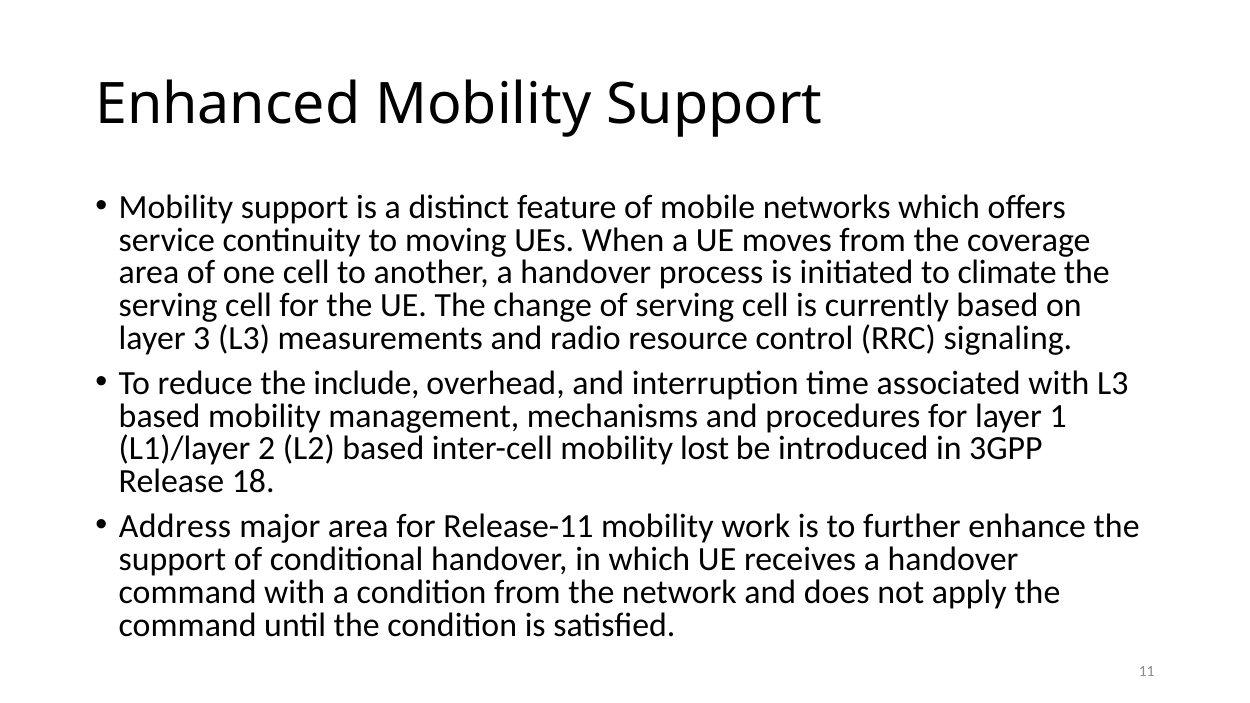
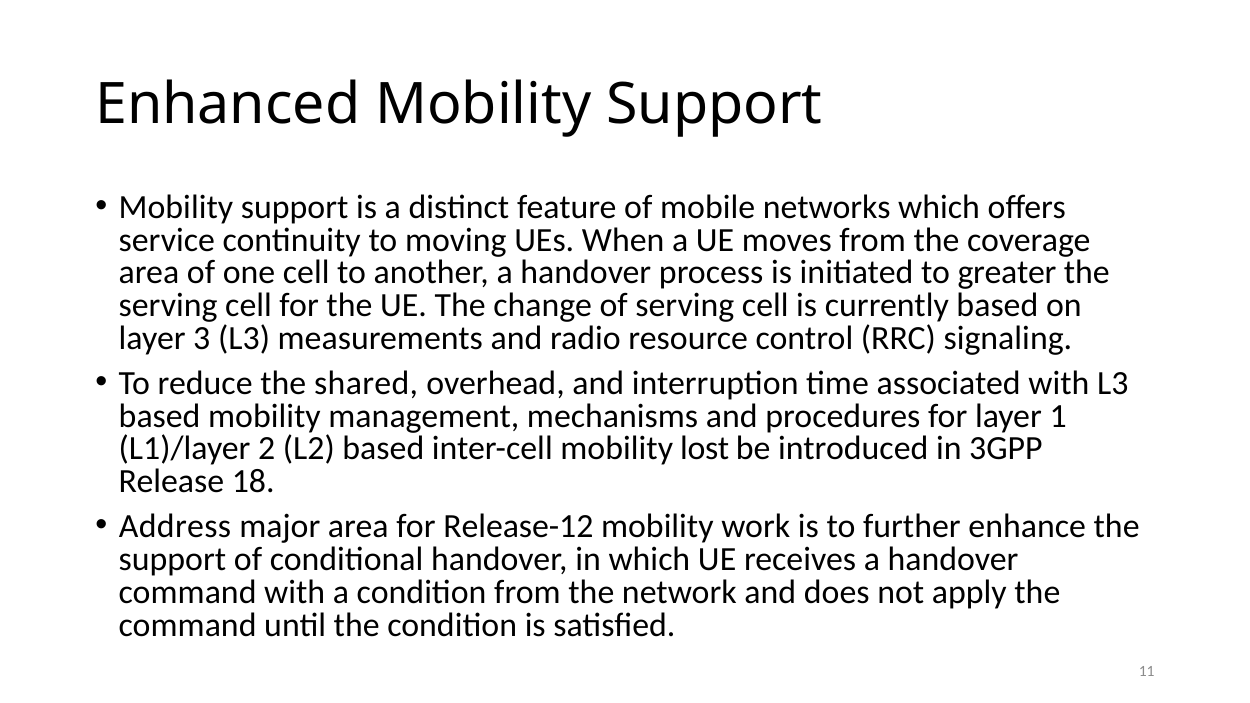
climate: climate -> greater (1007, 273)
include: include -> shared (366, 383)
Release-11: Release-11 -> Release-12 (518, 526)
